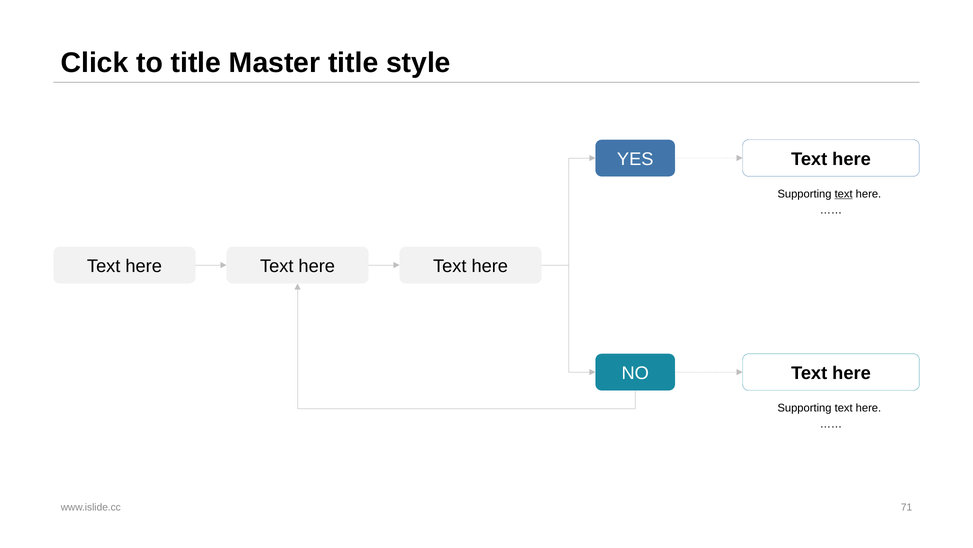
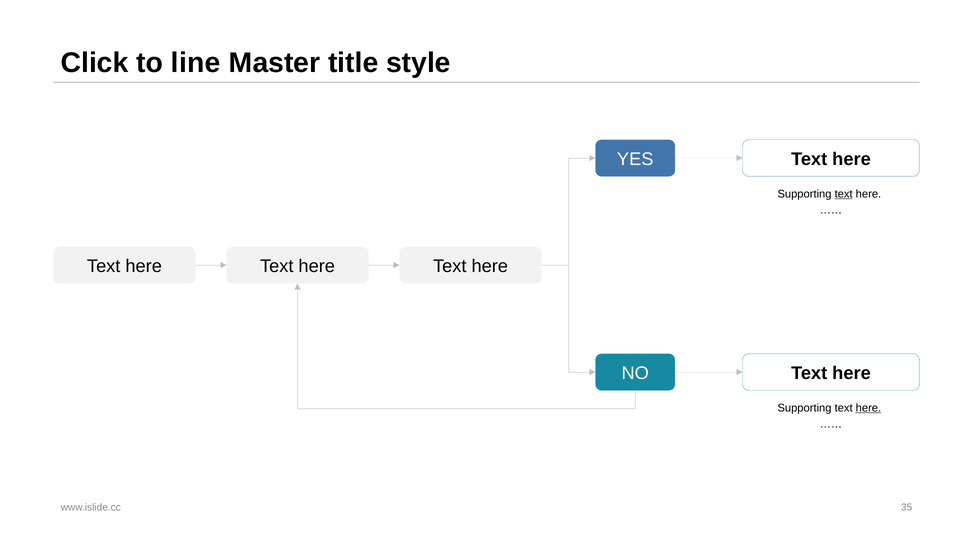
to title: title -> line (196, 63)
here underline: none -> present (868, 407)
71: 71 -> 35 (907, 507)
